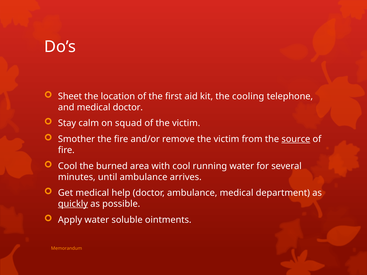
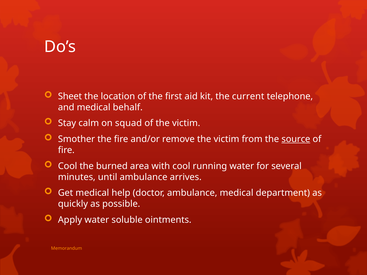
cooling: cooling -> current (248, 96)
medical doctor: doctor -> behalf (128, 107)
quickly underline: present -> none (73, 204)
